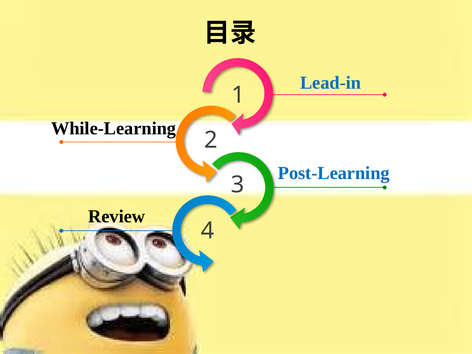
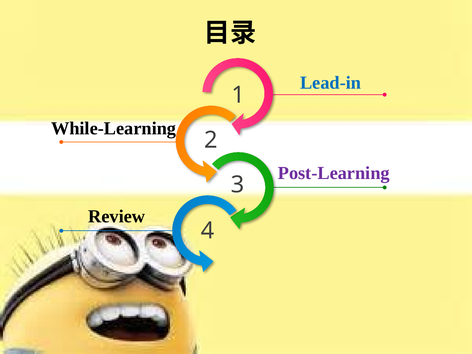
Post-Learning colour: blue -> purple (334, 173)
